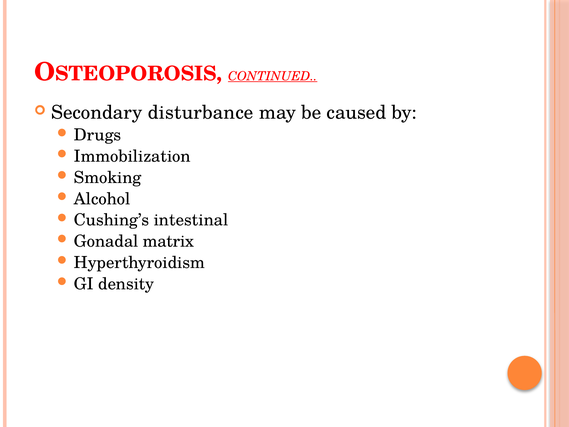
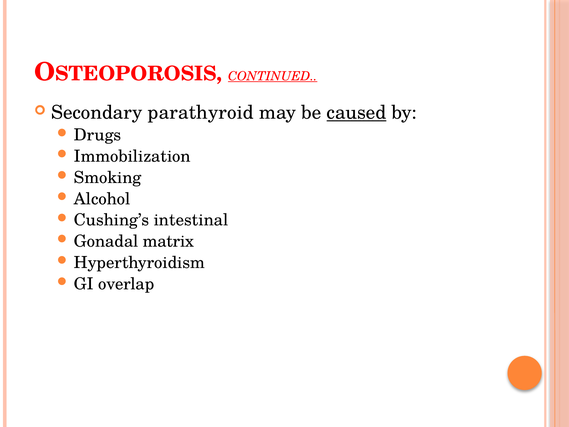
disturbance: disturbance -> parathyroid (201, 113)
caused underline: none -> present (356, 113)
density: density -> overlap (126, 284)
